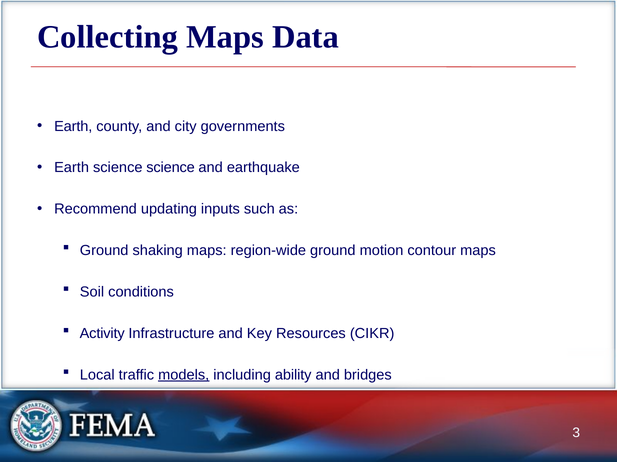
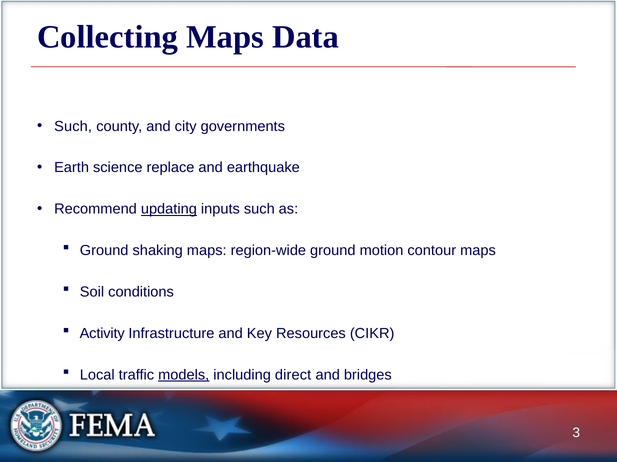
Earth: Earth -> Such (73, 126)
science science: science -> replace (170, 168)
updating underline: none -> present (169, 209)
ability: ability -> direct (293, 375)
